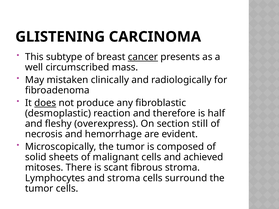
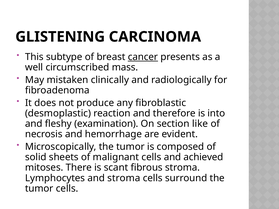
does underline: present -> none (45, 103)
half: half -> into (216, 113)
overexpress: overexpress -> examination (106, 124)
still: still -> like (200, 124)
